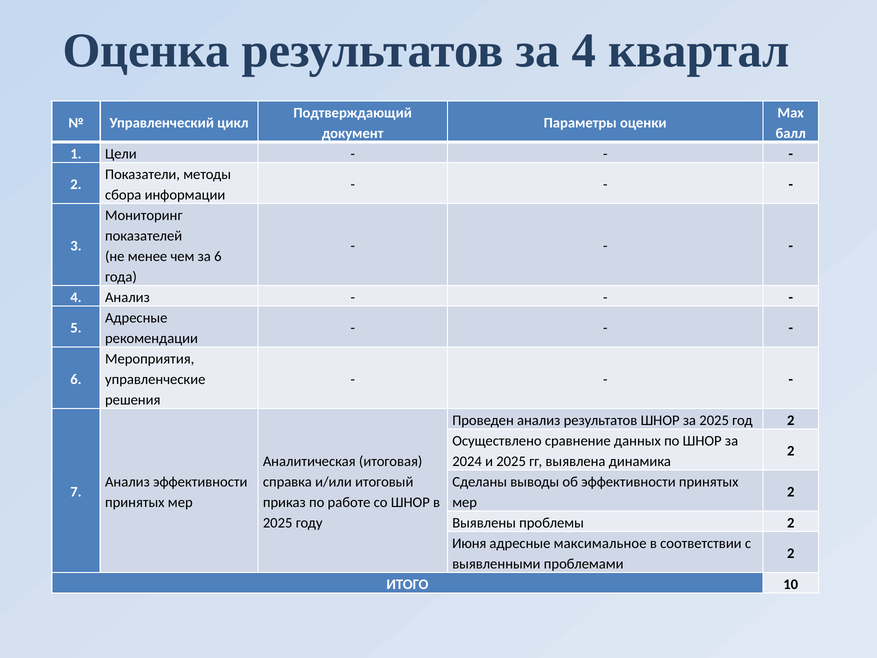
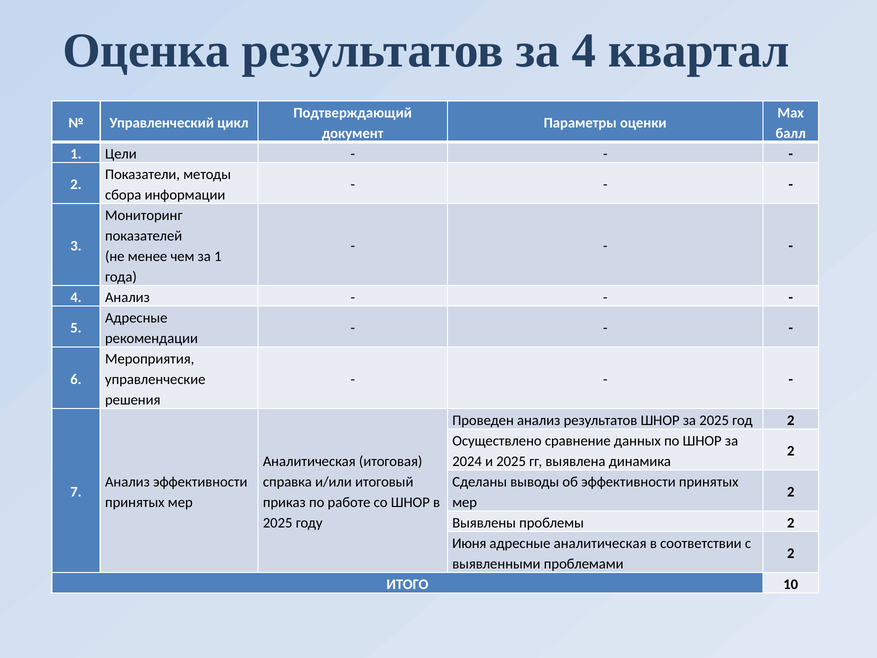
за 6: 6 -> 1 (218, 256)
адресные максимальное: максимальное -> аналитическая (600, 543)
